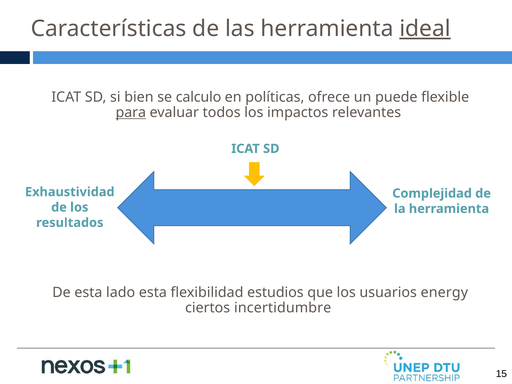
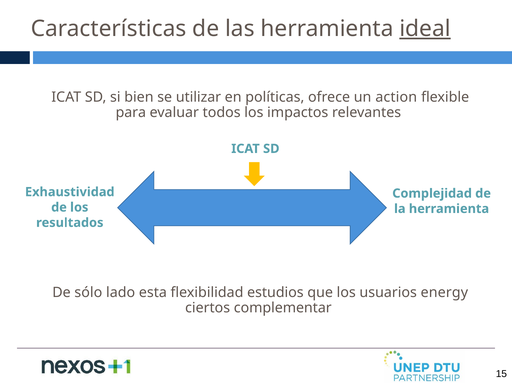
calculo: calculo -> utilizar (198, 97)
puede: puede -> action (396, 97)
para underline: present -> none (131, 113)
De esta: esta -> sólo (88, 293)
incertidumbre: incertidumbre -> complementar (283, 308)
